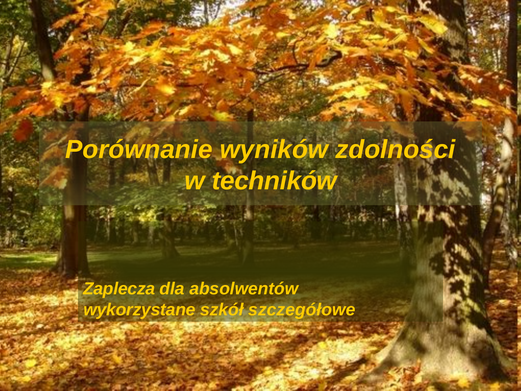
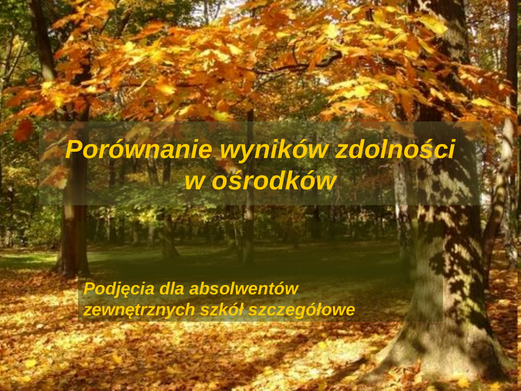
techników: techników -> ośrodków (274, 181)
Zaplecza: Zaplecza -> Podjęcia (119, 289)
wykorzystane: wykorzystane -> zewnętrznych (139, 309)
